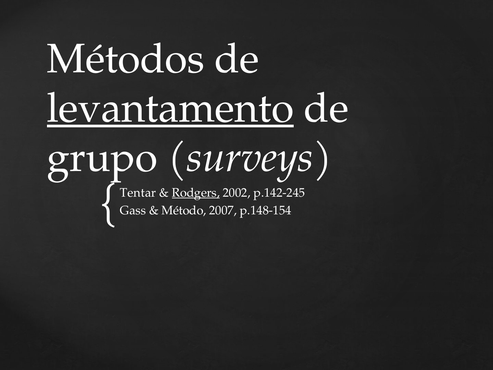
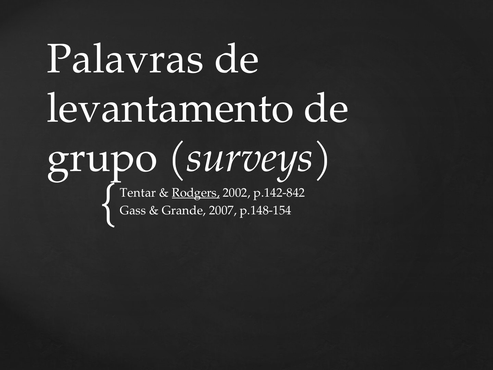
Métodos: Métodos -> Palavras (125, 59)
levantamento underline: present -> none (170, 108)
p.142-245: p.142-245 -> p.142-842 (279, 193)
Método: Método -> Grande (184, 210)
